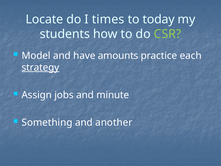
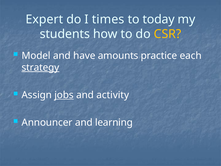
Locate: Locate -> Expert (44, 19)
CSR colour: light green -> yellow (168, 34)
jobs underline: none -> present (64, 95)
minute: minute -> activity (113, 95)
Something: Something -> Announcer (47, 122)
another: another -> learning (114, 122)
